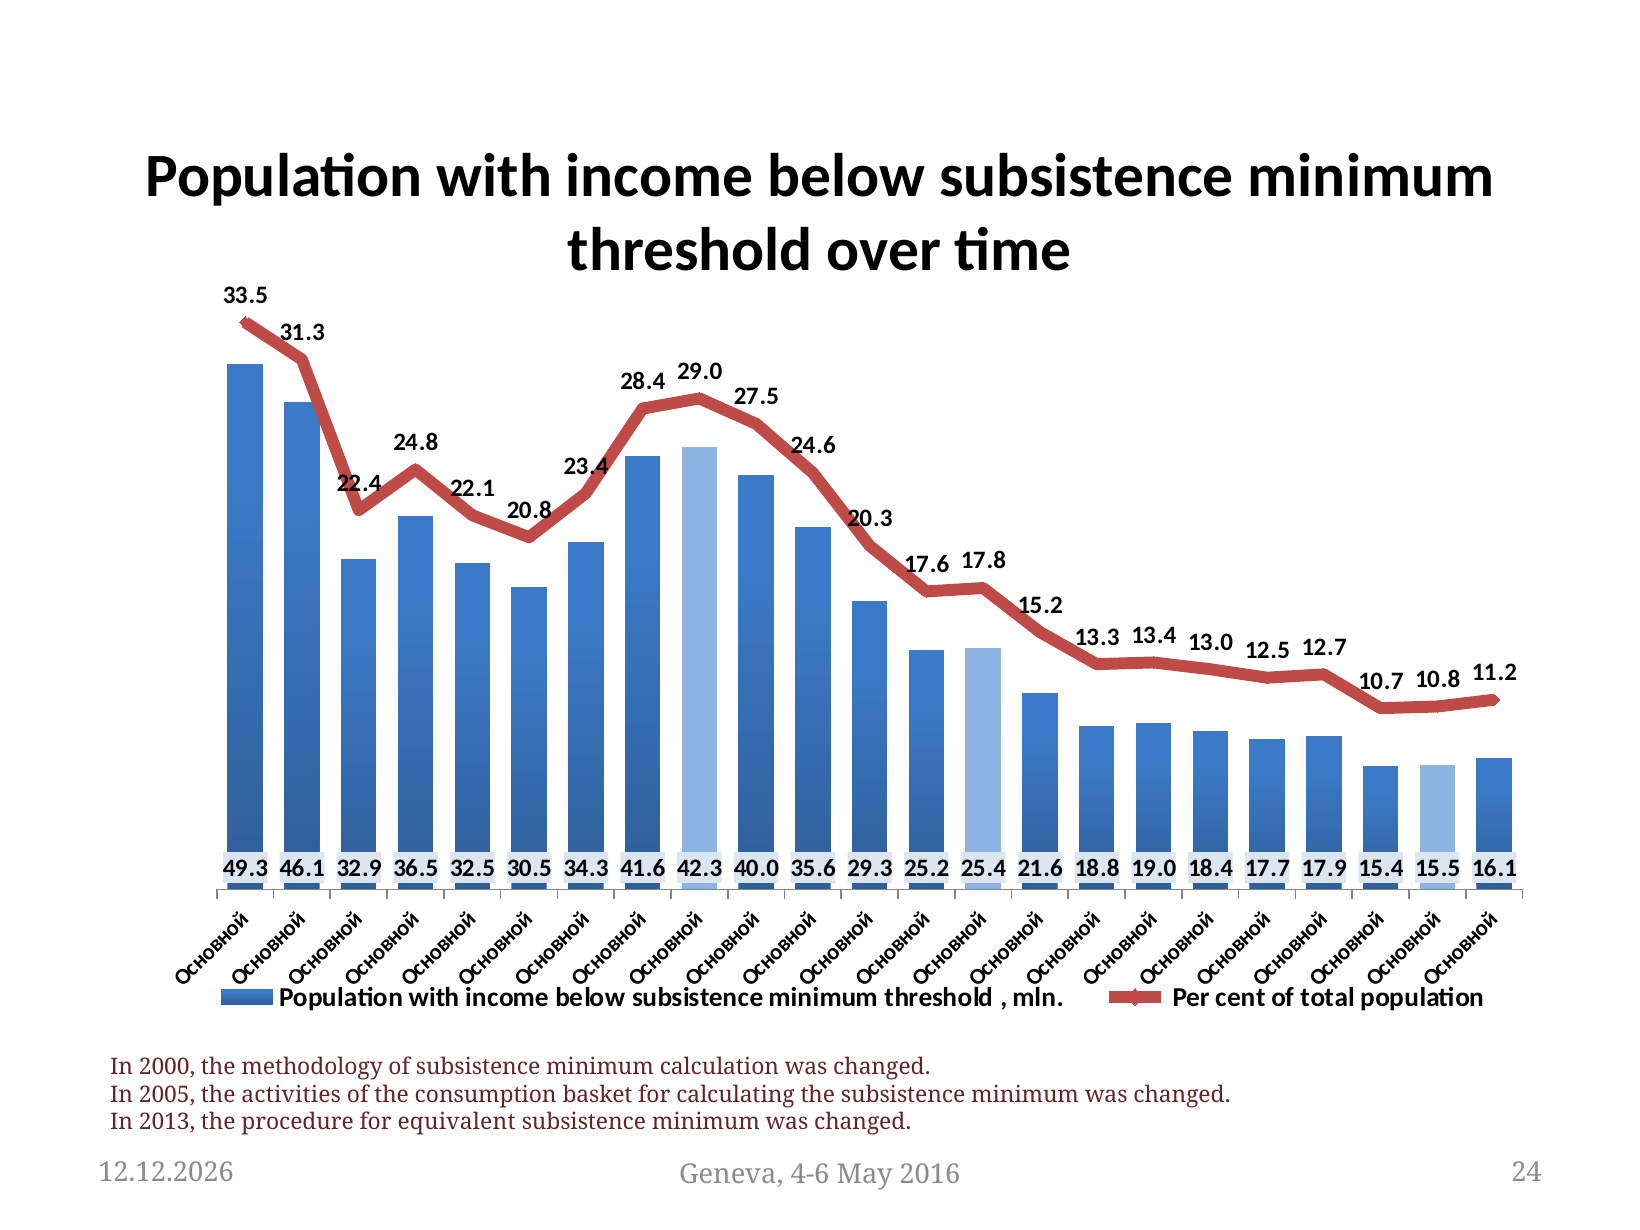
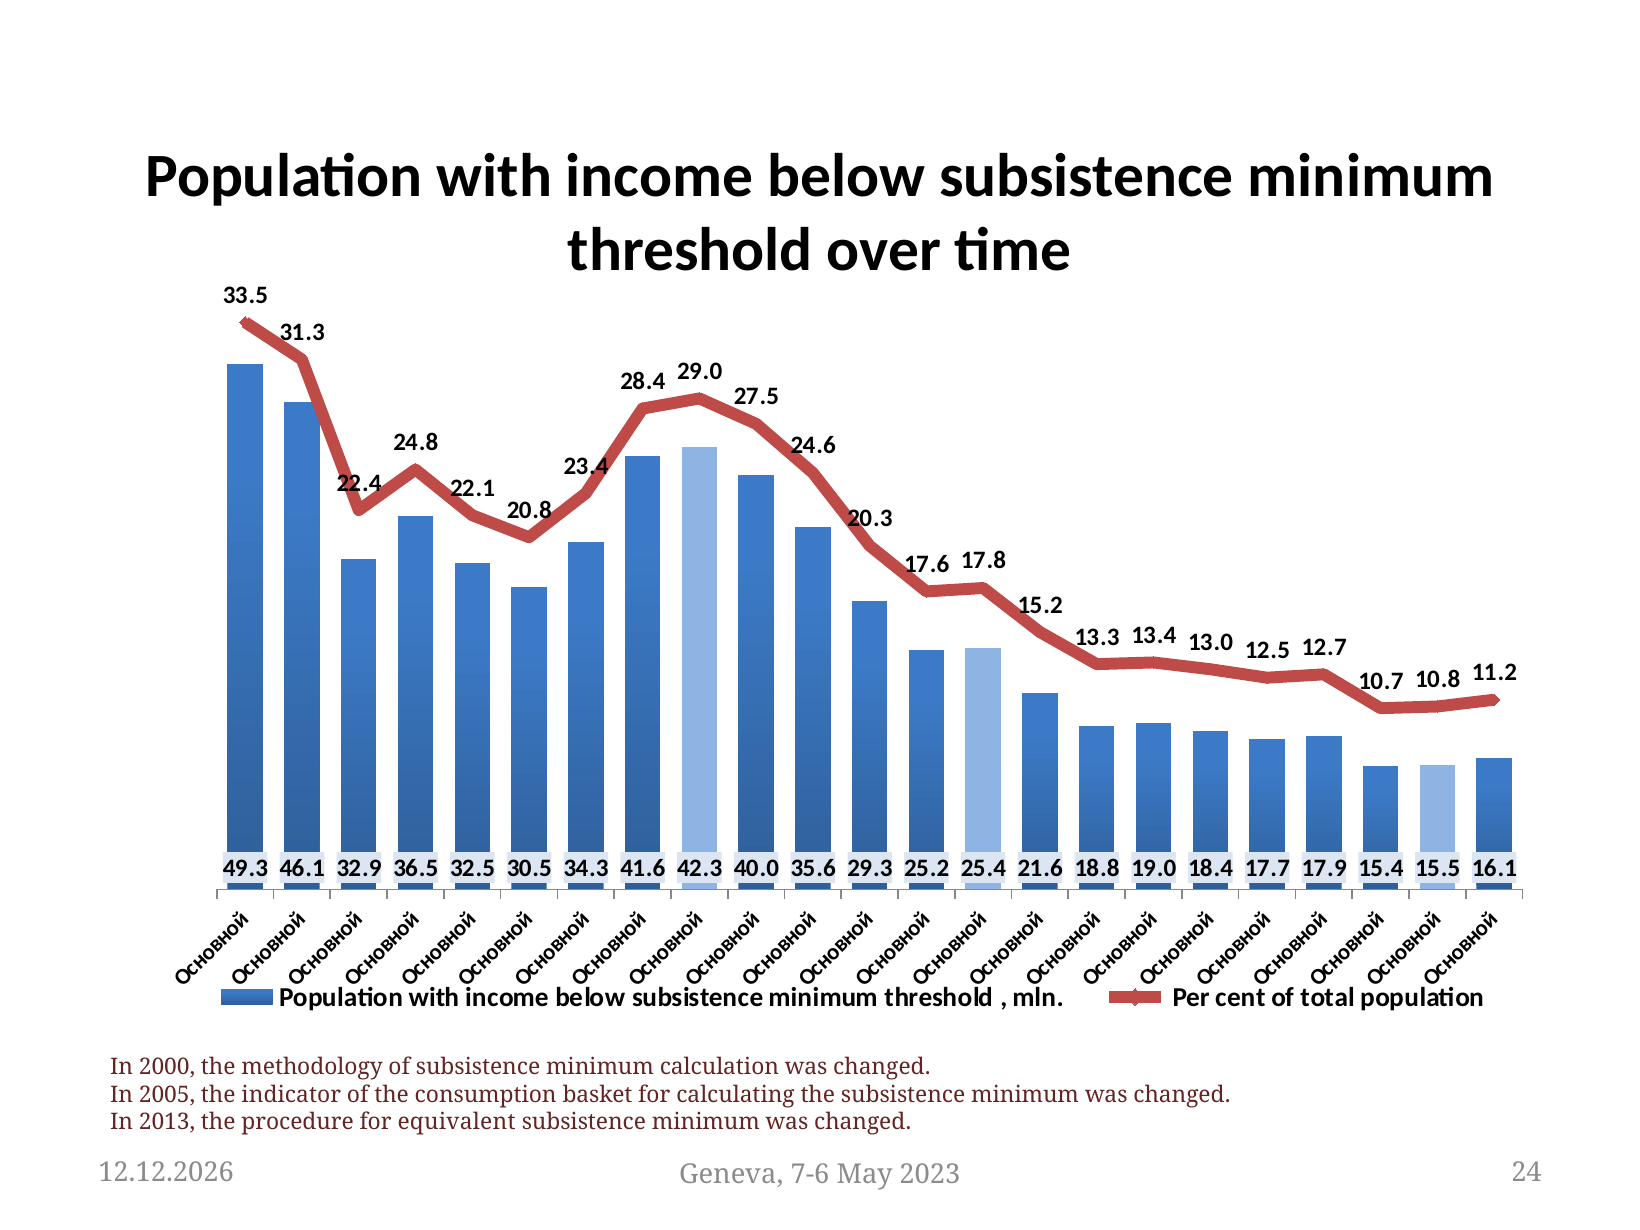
activities: activities -> indicator (291, 1095)
4-6: 4-6 -> 7-6 (810, 1175)
2016: 2016 -> 2023 (930, 1175)
